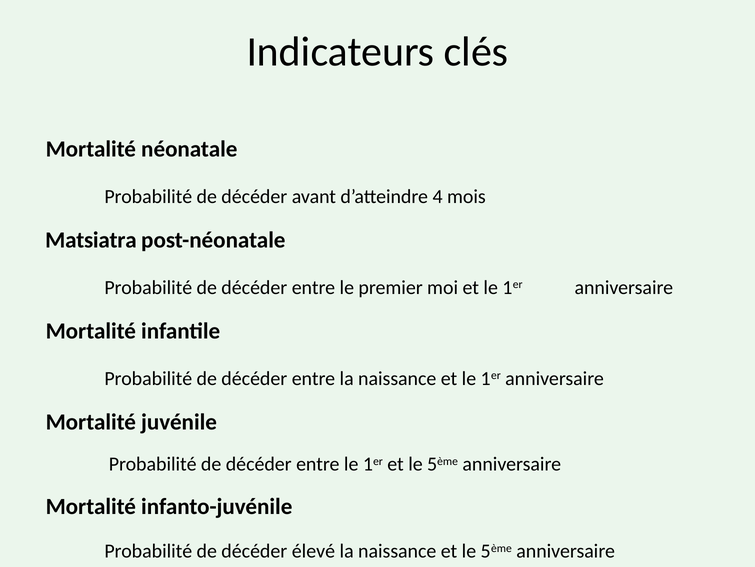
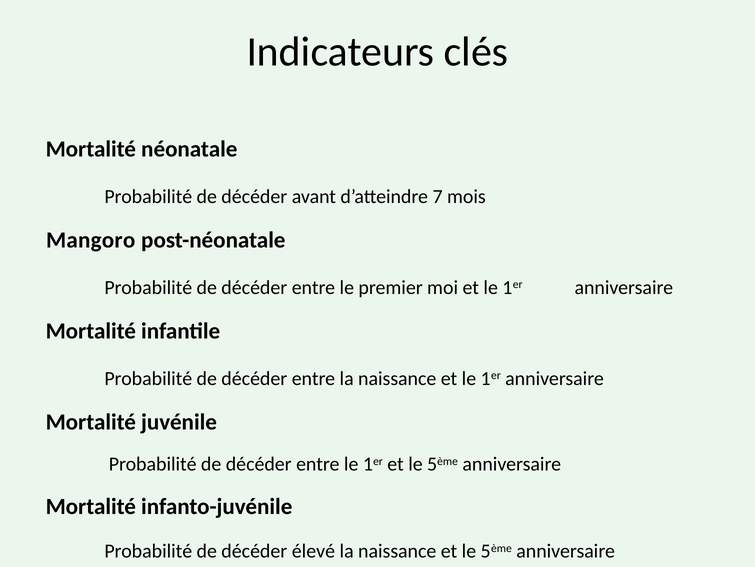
4: 4 -> 7 (438, 196)
Matsiatra: Matsiatra -> Mangoro (91, 240)
